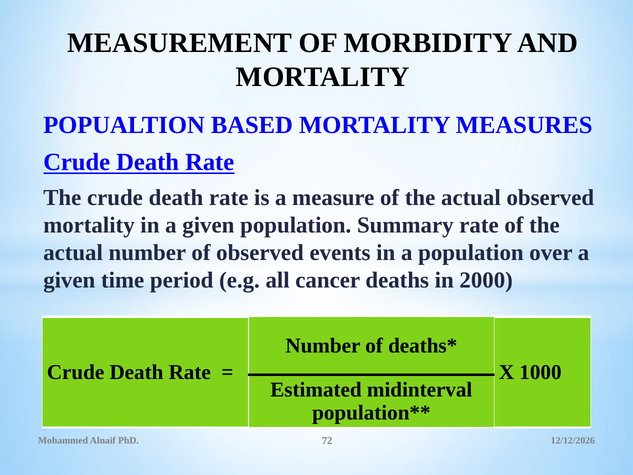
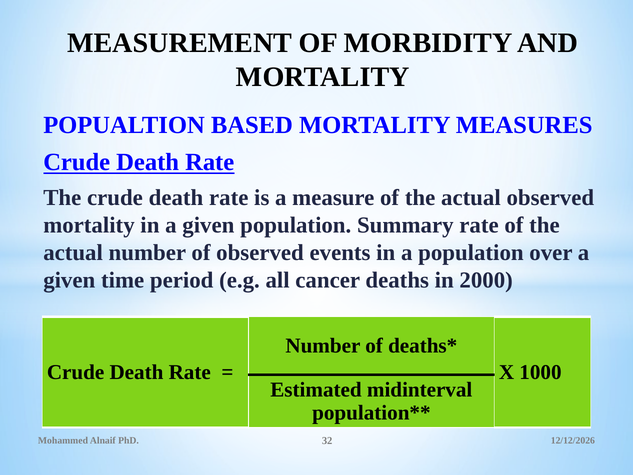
72: 72 -> 32 (327, 441)
